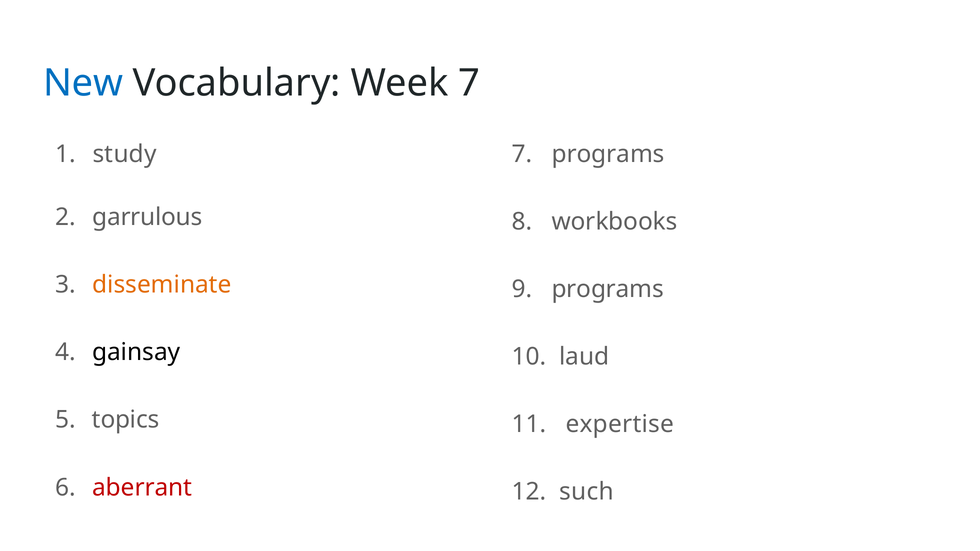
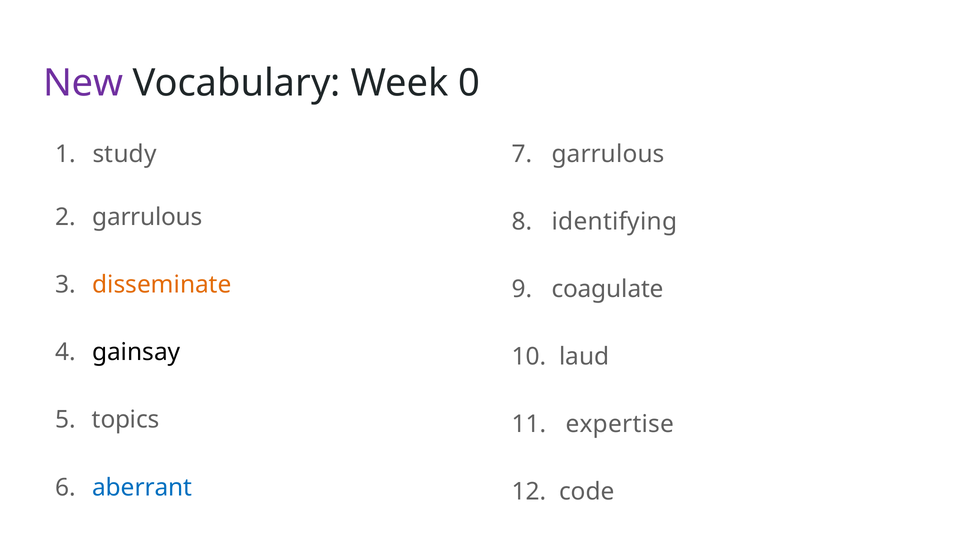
New colour: blue -> purple (83, 83)
Week 7: 7 -> 0 (469, 83)
7 programs: programs -> garrulous (608, 154)
workbooks: workbooks -> identifying (614, 222)
9 programs: programs -> coagulate (608, 289)
aberrant colour: red -> blue (142, 488)
such: such -> code (587, 492)
